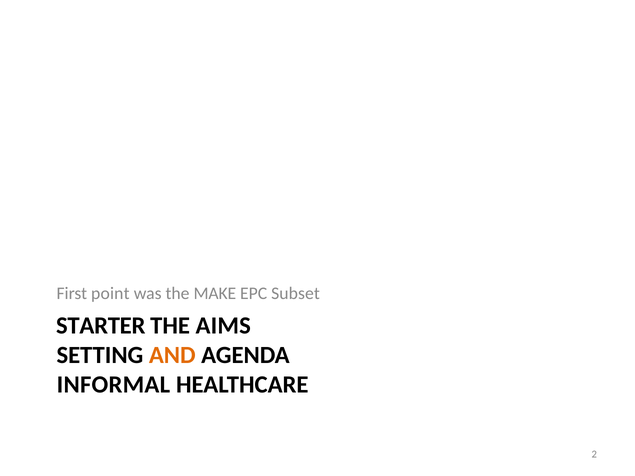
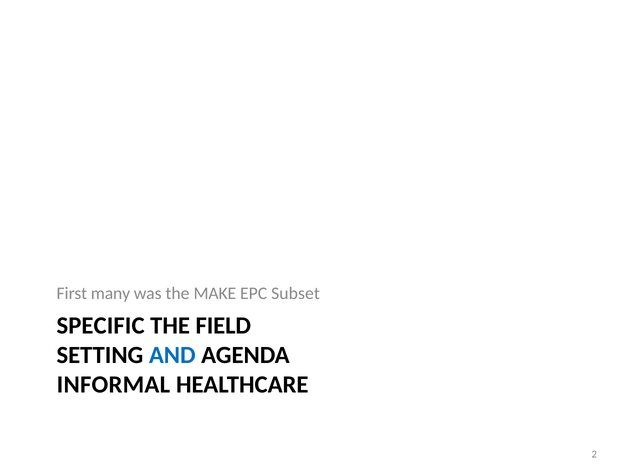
point: point -> many (111, 293)
STARTER: STARTER -> SPECIFIC (101, 326)
AIMS: AIMS -> FIELD (223, 326)
AND colour: orange -> blue (172, 355)
